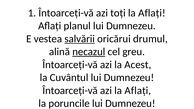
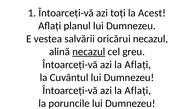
toți la Aflați: Aflați -> Acest (152, 13)
salvării underline: present -> none (80, 39)
oricărui drumul: drumul -> necazul (150, 39)
Acest: Acest -> Aflați (138, 65)
